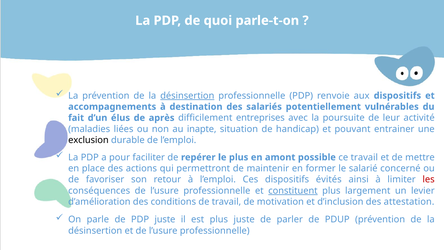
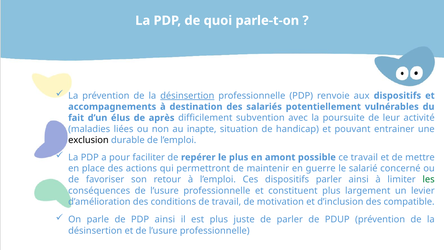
entreprises: entreprises -> subvention (260, 118)
former: former -> guerre (321, 168)
dispositifs évités: évités -> parler (329, 179)
les colour: red -> green (429, 179)
constituent underline: present -> none (293, 190)
attestation: attestation -> compatible (409, 202)
PDP juste: juste -> ainsi (165, 219)
